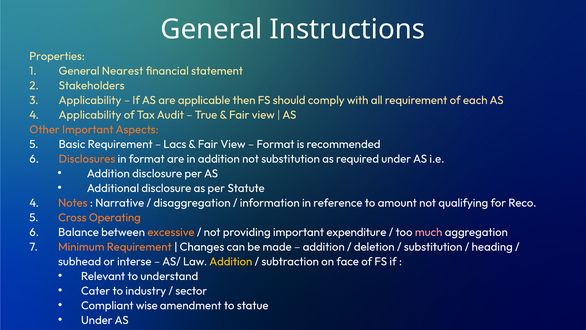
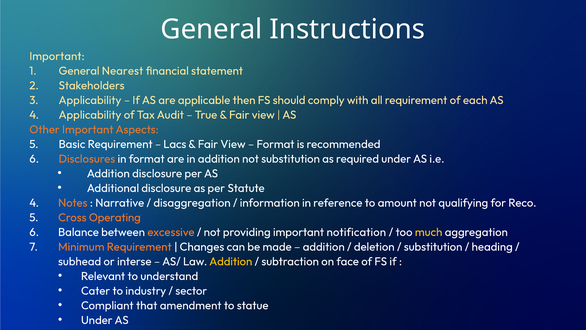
Properties: Properties -> Important (57, 56)
expenditure: expenditure -> notification (356, 232)
much colour: pink -> yellow (429, 232)
wise: wise -> that (147, 305)
